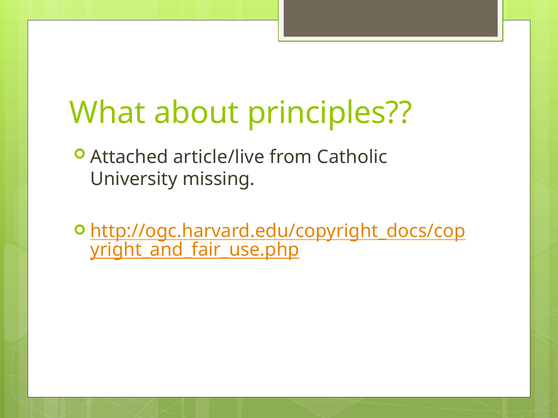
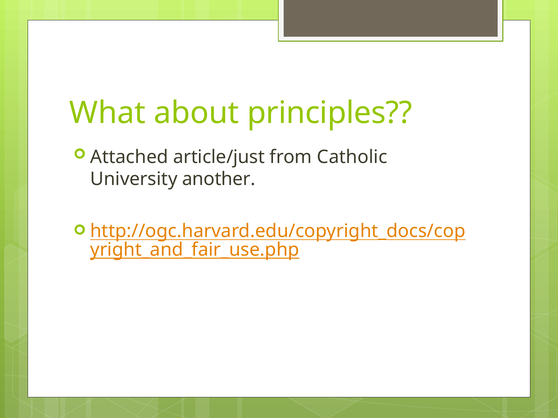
article/live: article/live -> article/just (219, 157)
missing: missing -> another (219, 179)
